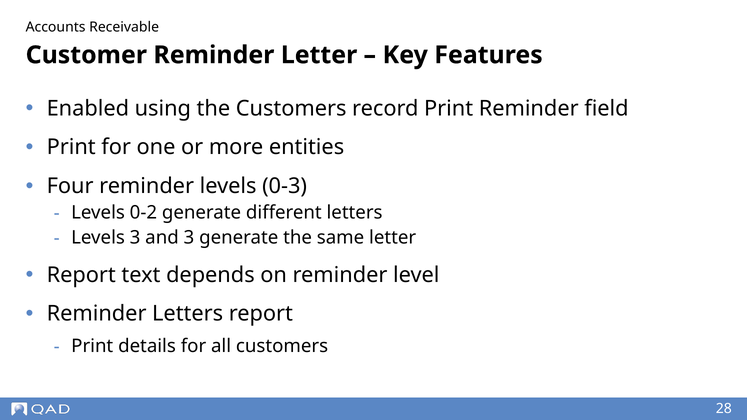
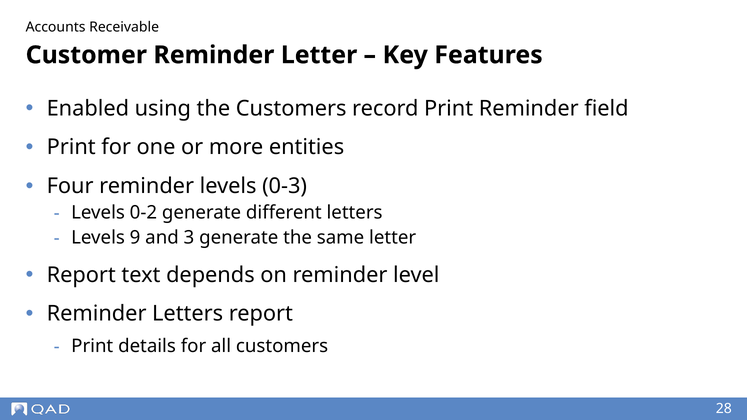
Levels 3: 3 -> 9 (135, 238)
